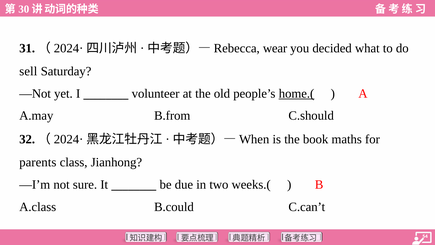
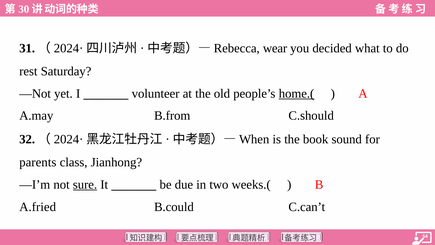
sell: sell -> rest (28, 71)
maths: maths -> sound (347, 139)
sure underline: none -> present (85, 184)
A.class: A.class -> A.fried (38, 207)
